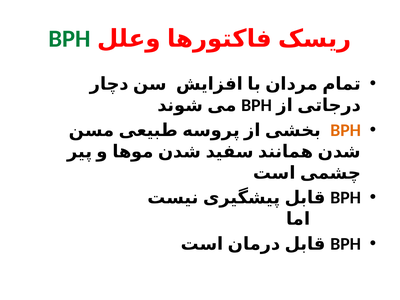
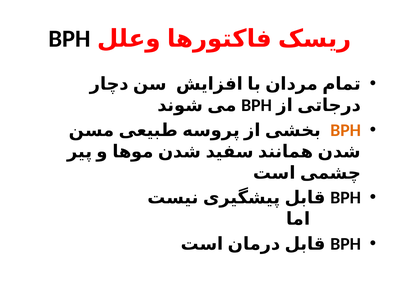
BPH colour: green -> black (69, 39)
